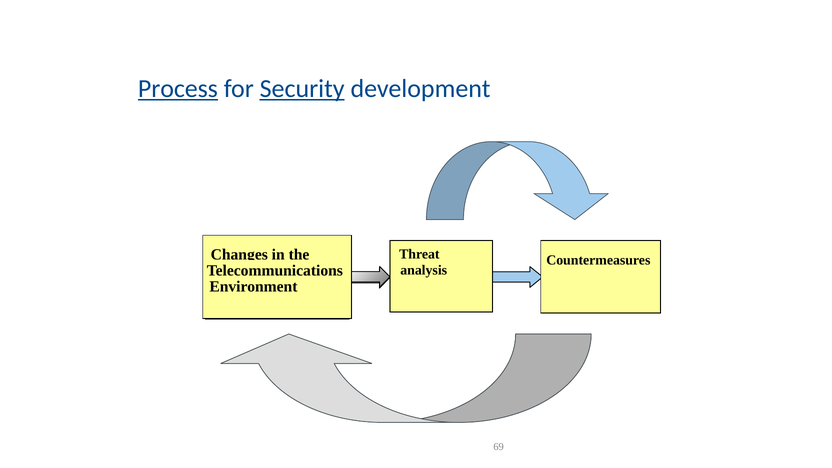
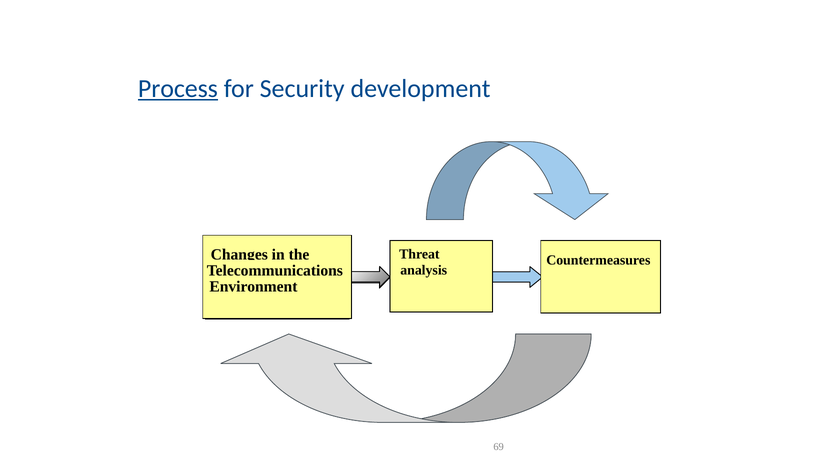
Security underline: present -> none (302, 89)
